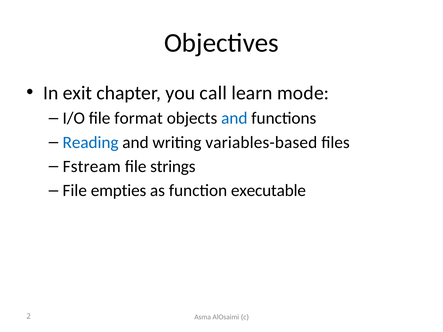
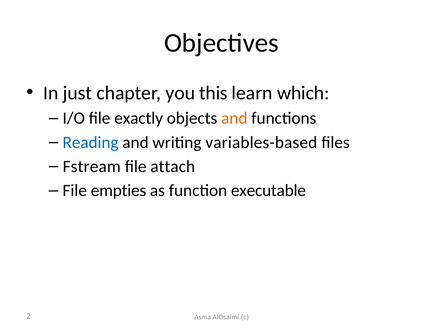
exit: exit -> just (77, 93)
call: call -> this (213, 93)
mode: mode -> which (303, 93)
format: format -> exactly (139, 118)
and colour: blue -> orange (234, 118)
strings: strings -> attach (173, 167)
